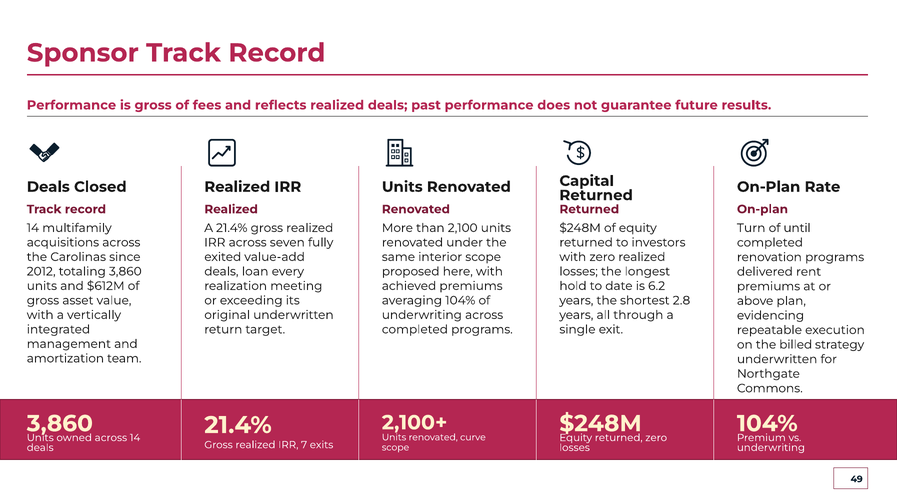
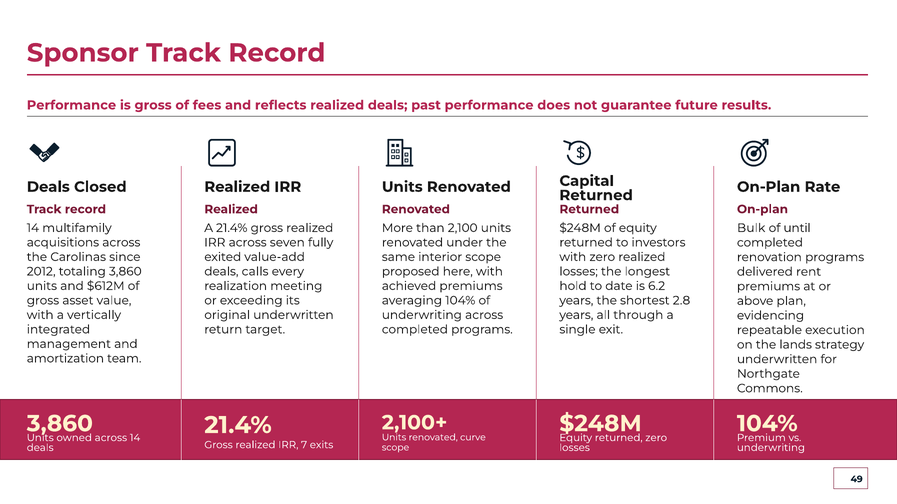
Turn: Turn -> Bulk (751, 228)
loan: loan -> calls (255, 272)
billed: billed -> lands (796, 345)
